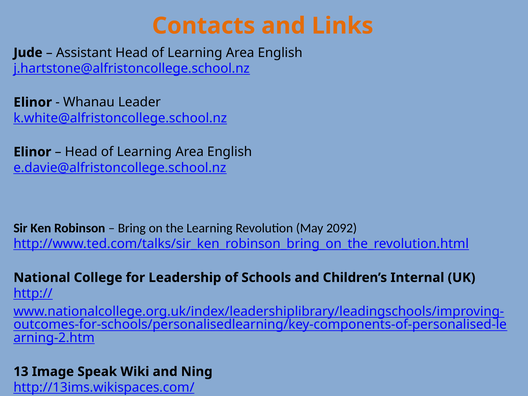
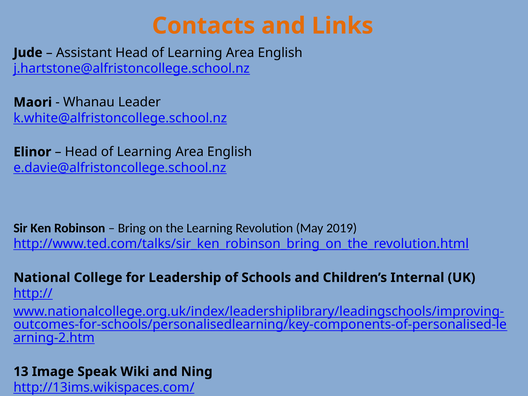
Elinor: Elinor -> Maori (33, 102)
2092: 2092 -> 2019 (342, 228)
